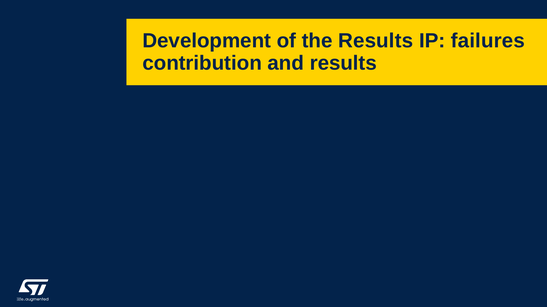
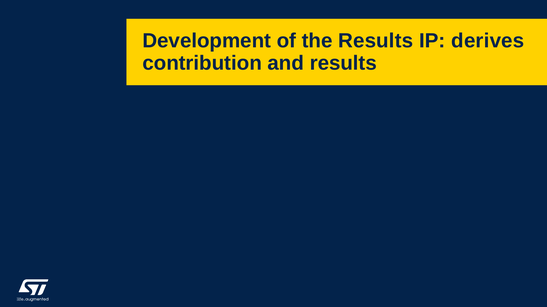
failures: failures -> derives (488, 41)
